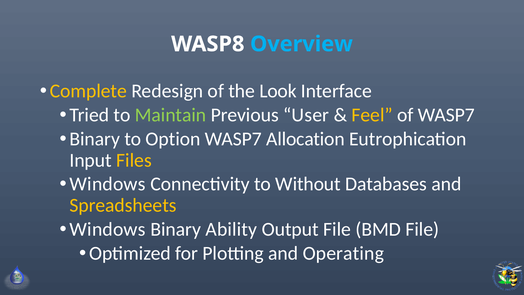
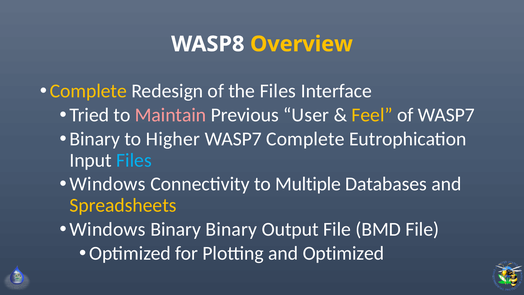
Overview colour: light blue -> yellow (301, 44)
the Look: Look -> Files (278, 91)
Maintain colour: light green -> pink (171, 115)
Option: Option -> Higher (173, 139)
WASP7 Allocation: Allocation -> Complete (305, 139)
Files colour: yellow -> light blue (134, 160)
Without: Without -> Multiple (308, 184)
Binary Ability: Ability -> Binary (231, 229)
and Operating: Operating -> Optimized (343, 253)
